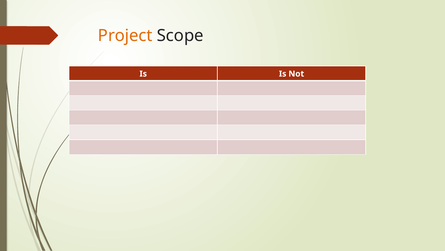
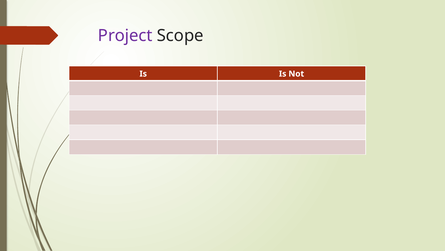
Project colour: orange -> purple (125, 36)
